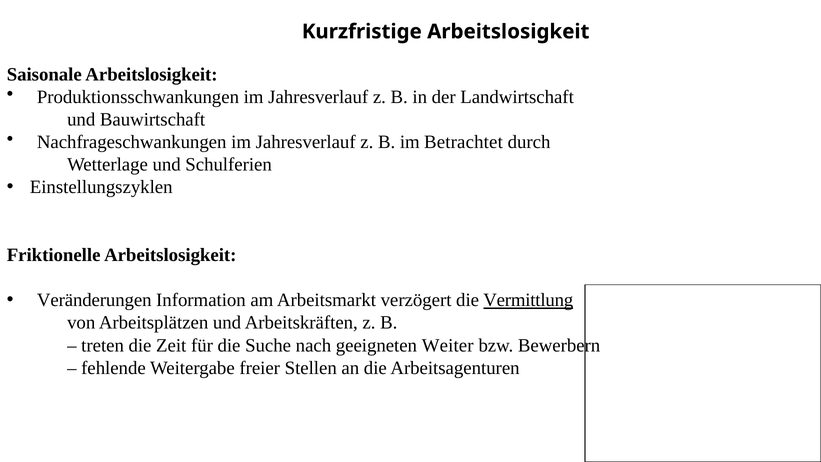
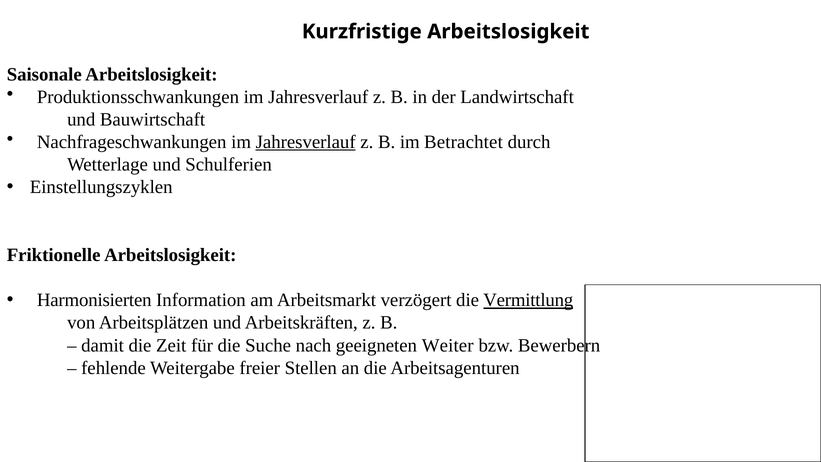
Jahresverlauf underline: none -> present (306, 142)
Veränderungen: Veränderungen -> Harmonisierten (94, 300)
treten: treten -> damit (103, 345)
